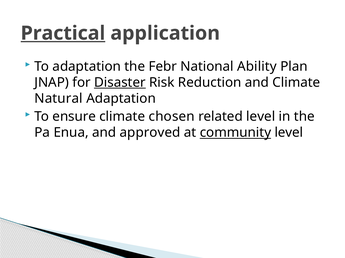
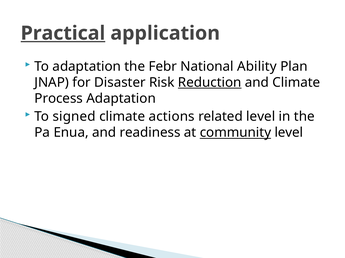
Disaster underline: present -> none (120, 83)
Reduction underline: none -> present (210, 83)
Natural: Natural -> Process (59, 99)
ensure: ensure -> signed (74, 117)
chosen: chosen -> actions (172, 117)
approved: approved -> readiness (150, 133)
